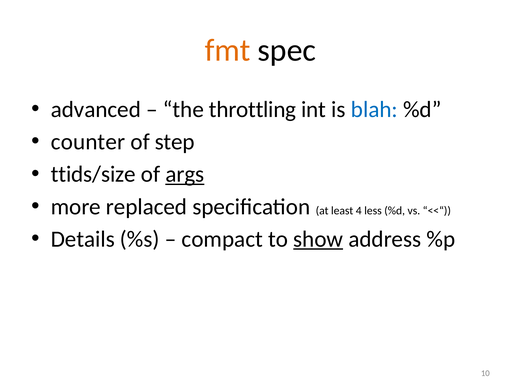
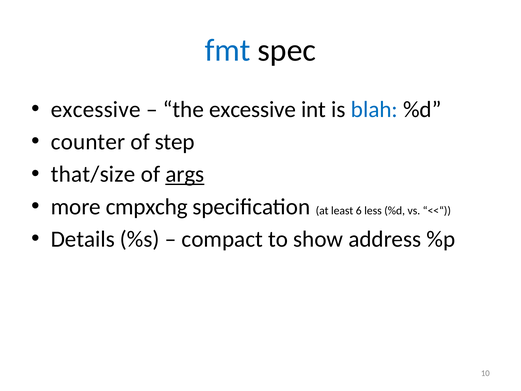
fmt colour: orange -> blue (228, 50)
advanced: advanced -> excessive (96, 109)
the throttling: throttling -> excessive (253, 109)
ttids/size: ttids/size -> that/size (93, 174)
replaced: replaced -> cmpxchg (147, 207)
4: 4 -> 6 (359, 210)
show underline: present -> none (318, 239)
